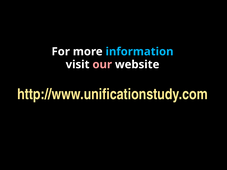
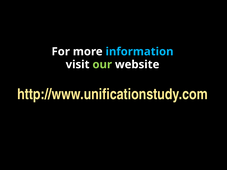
our colour: pink -> light green (102, 65)
